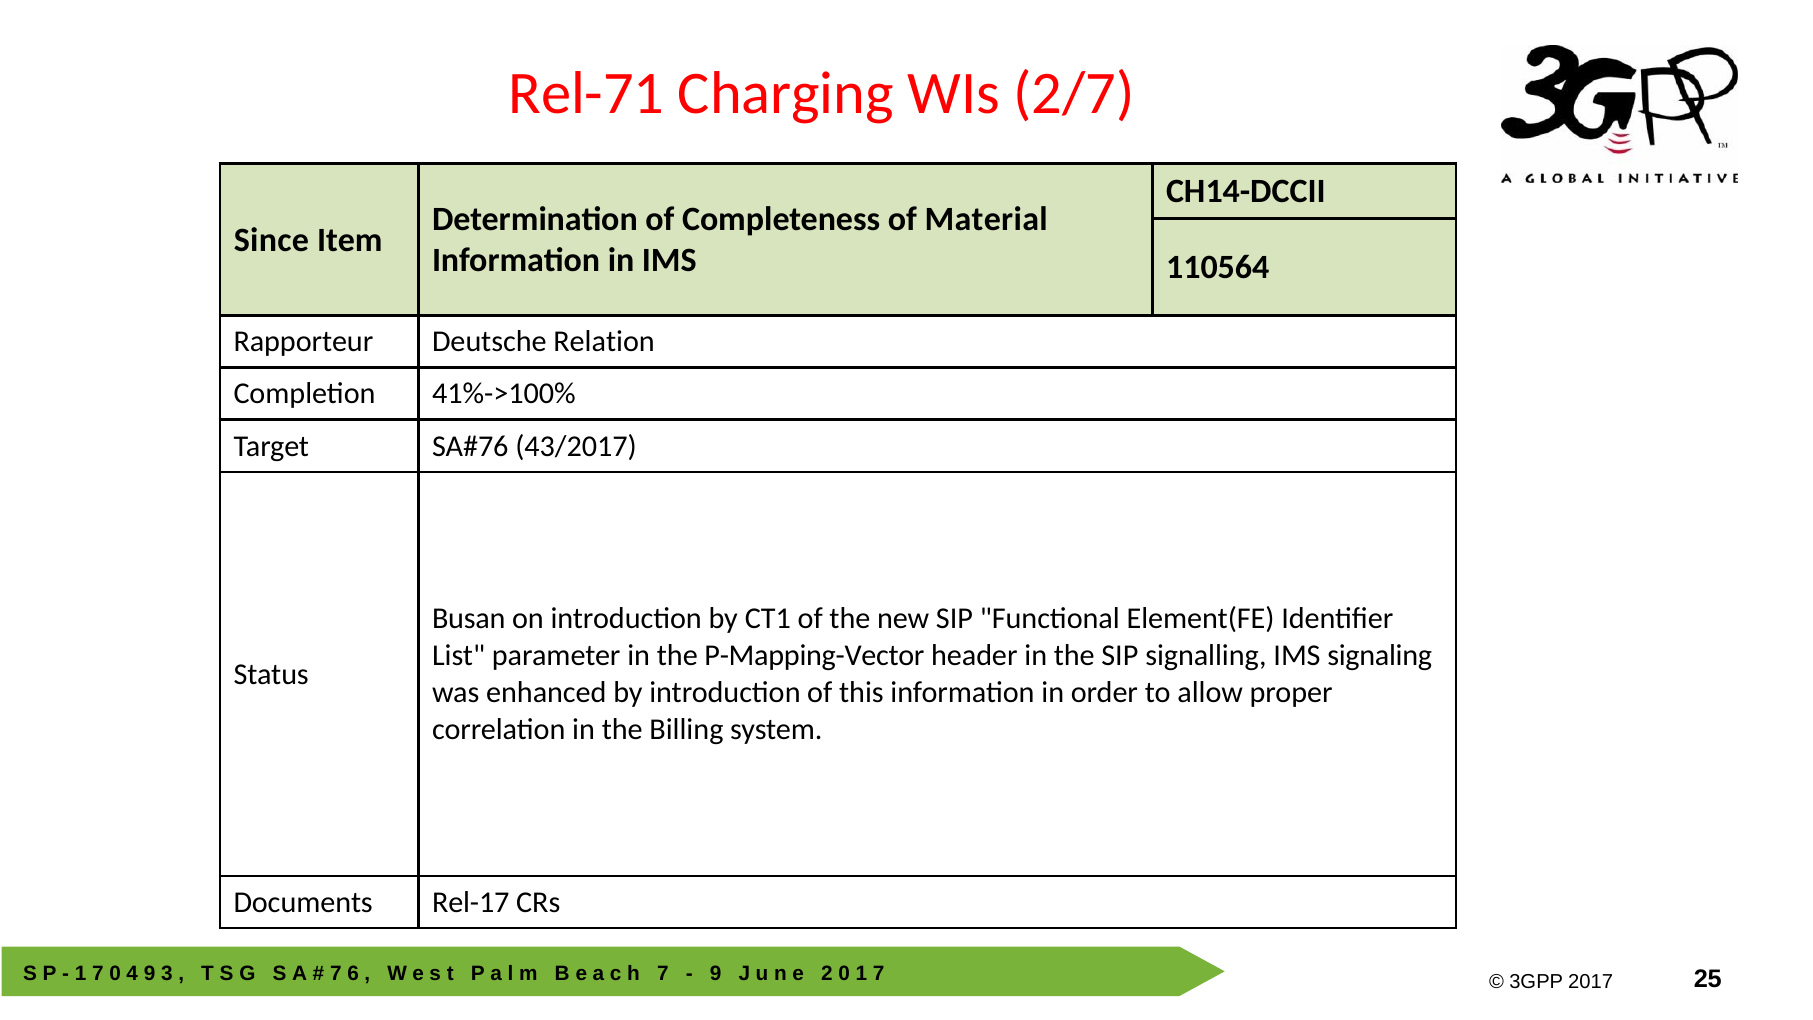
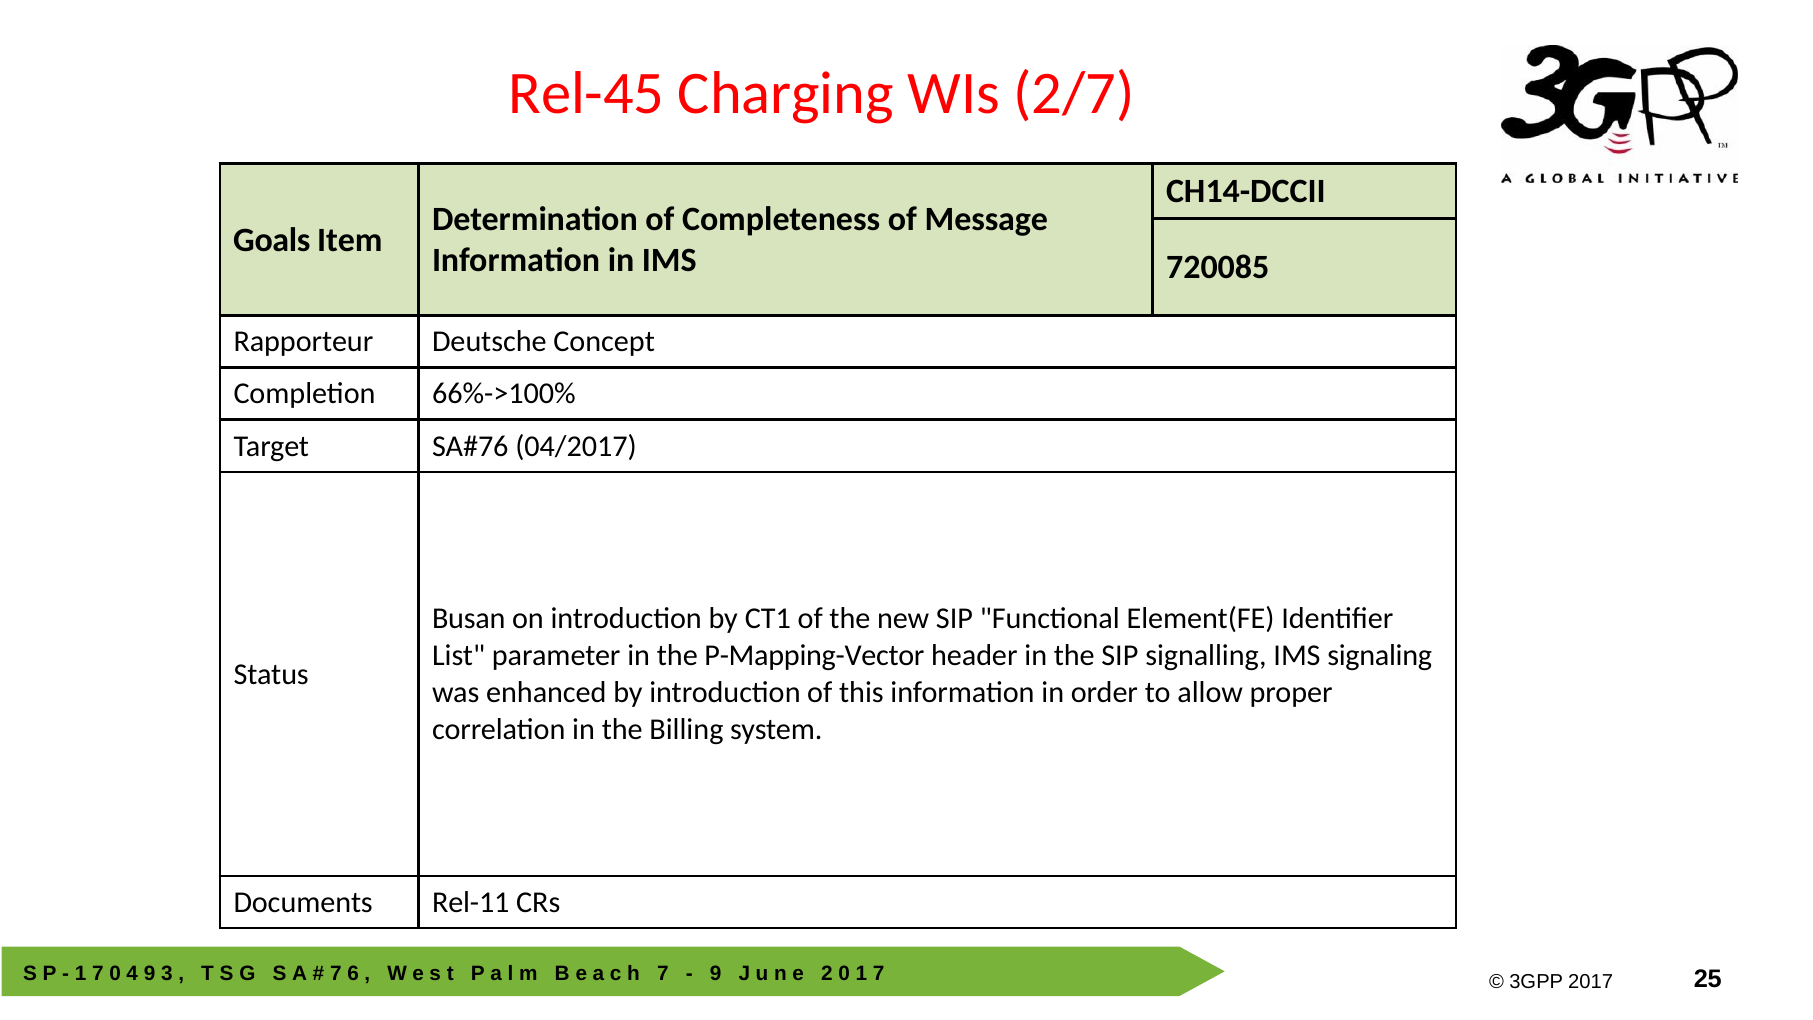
Rel-71: Rel-71 -> Rel-45 (587, 94)
Material: Material -> Message (986, 219)
Since: Since -> Goals (272, 240)
110564: 110564 -> 720085 (1218, 267)
Relation: Relation -> Concept (604, 342)
41%->100%: 41%->100% -> 66%->100% (504, 394)
43/2017: 43/2017 -> 04/2017 (576, 446)
Rel-17: Rel-17 -> Rel-11 (471, 902)
